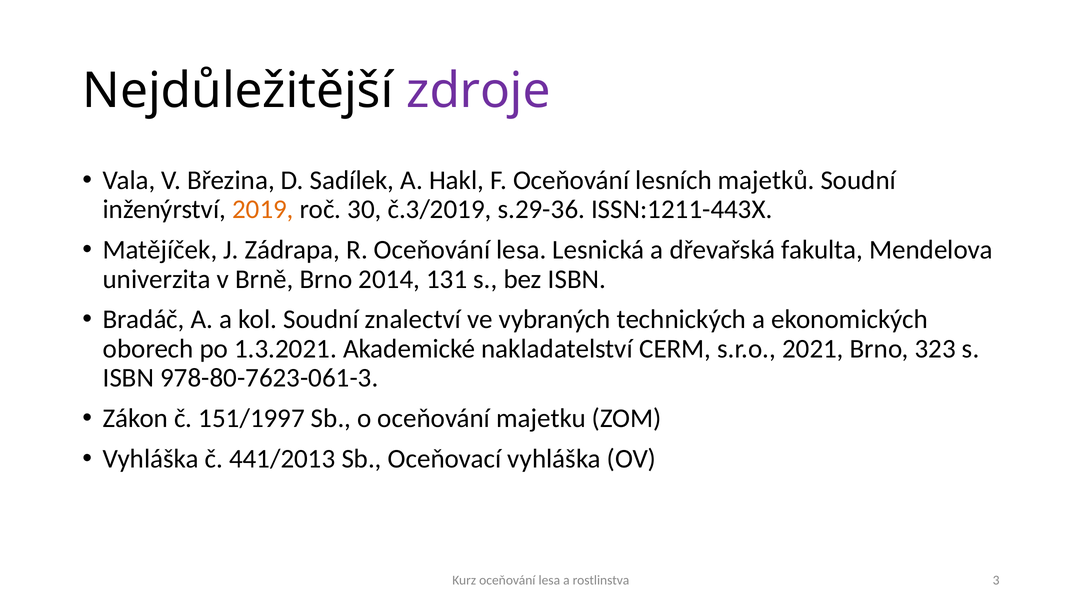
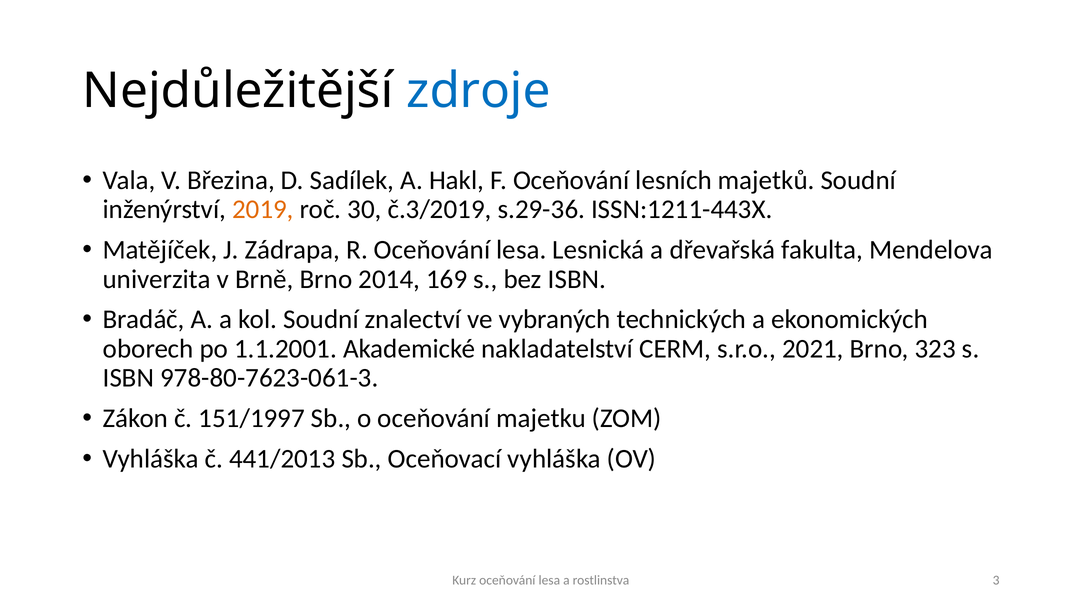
zdroje colour: purple -> blue (478, 91)
131: 131 -> 169 (447, 279)
1.3.2021: 1.3.2021 -> 1.1.2001 (286, 349)
